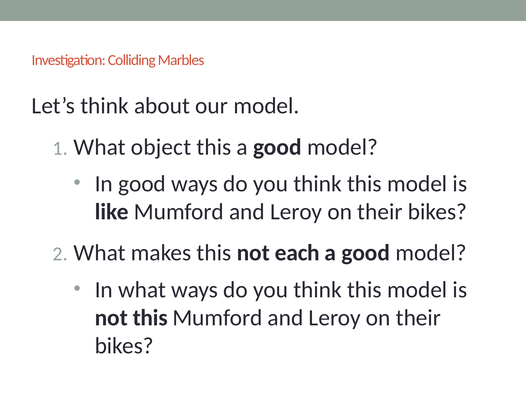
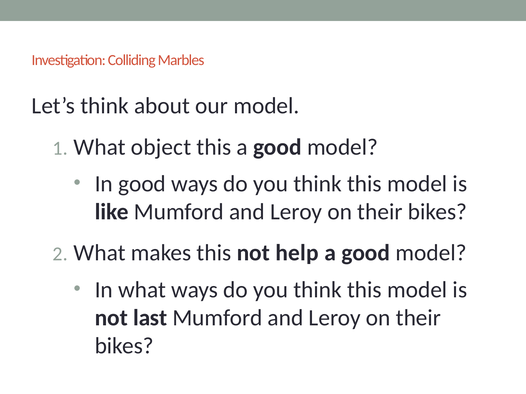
each: each -> help (297, 253)
not this: this -> last (150, 318)
